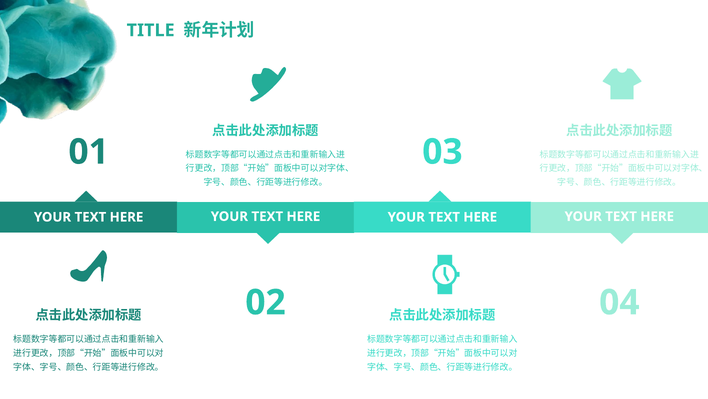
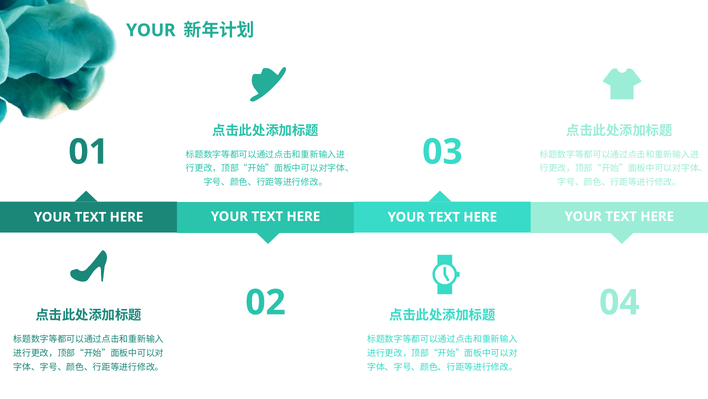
TITLE: TITLE -> YOUR (151, 30)
